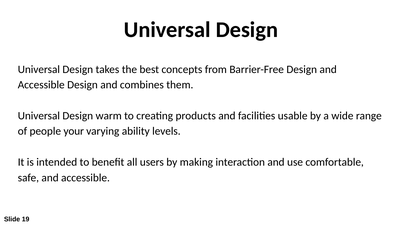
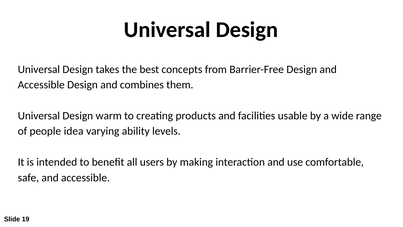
your: your -> idea (74, 131)
